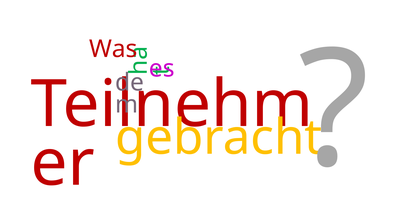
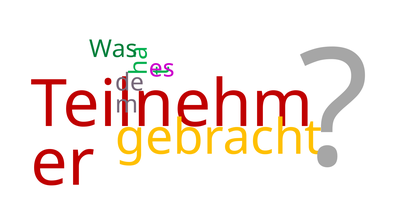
Was colour: red -> green (113, 49)
